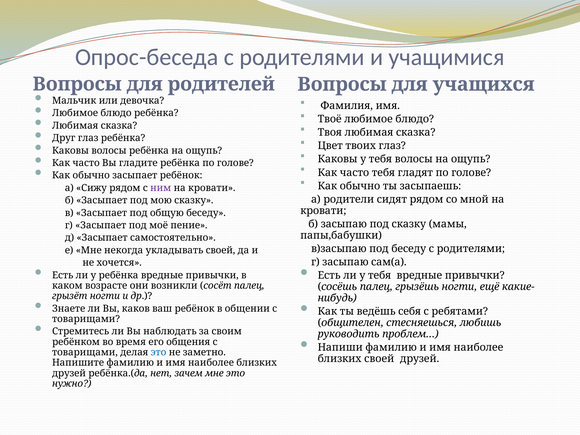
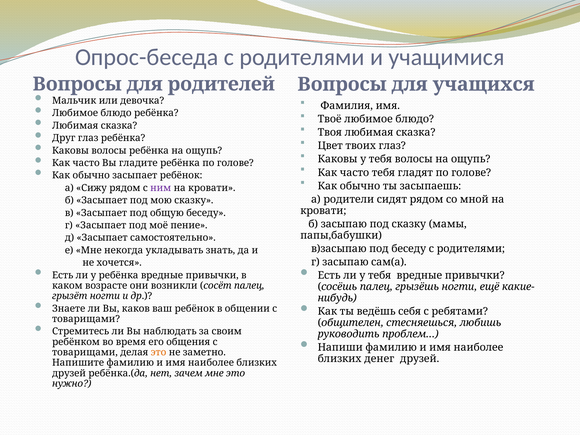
укладывать своей: своей -> знать (220, 250)
это colour: blue -> orange (159, 352)
близких своей: своей -> денег (379, 359)
